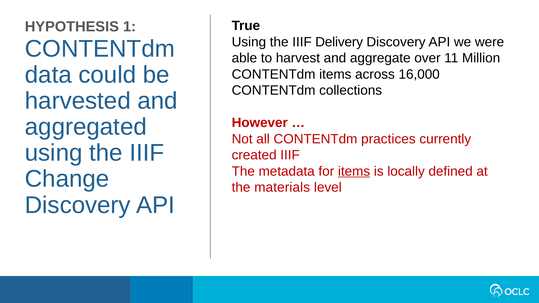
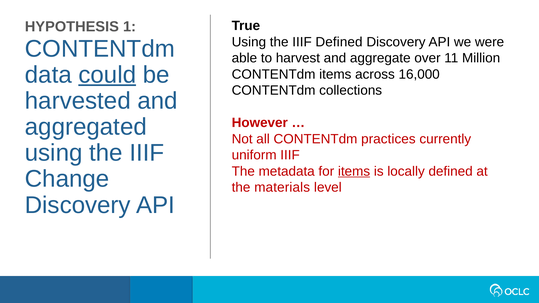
IIIF Delivery: Delivery -> Defined (339, 42)
could underline: none -> present (107, 75)
created: created -> uniform (254, 155)
